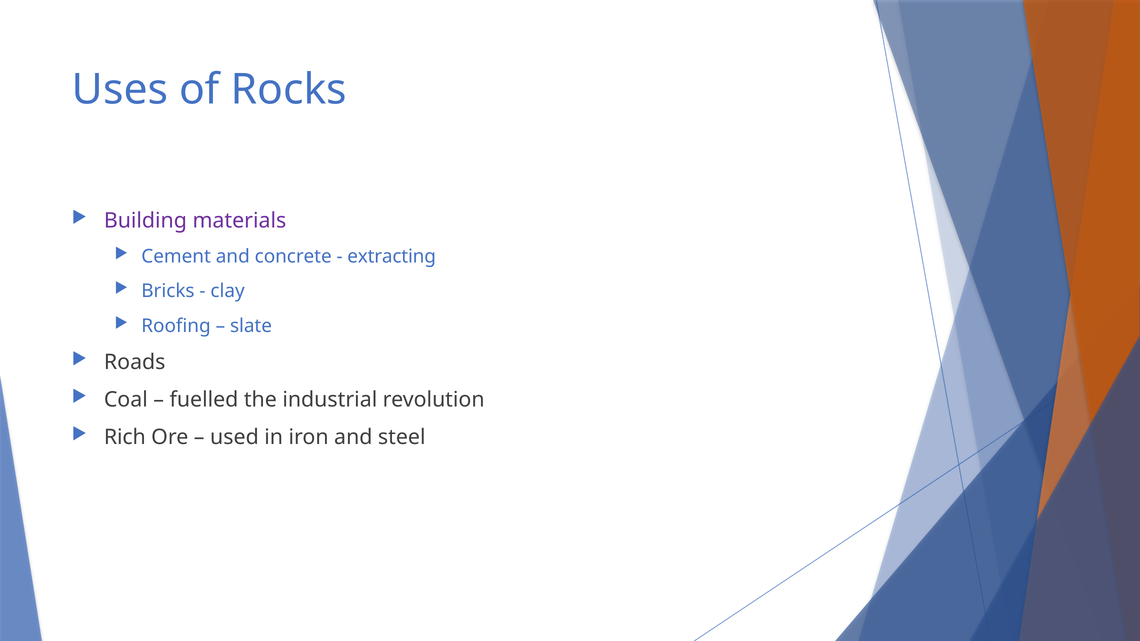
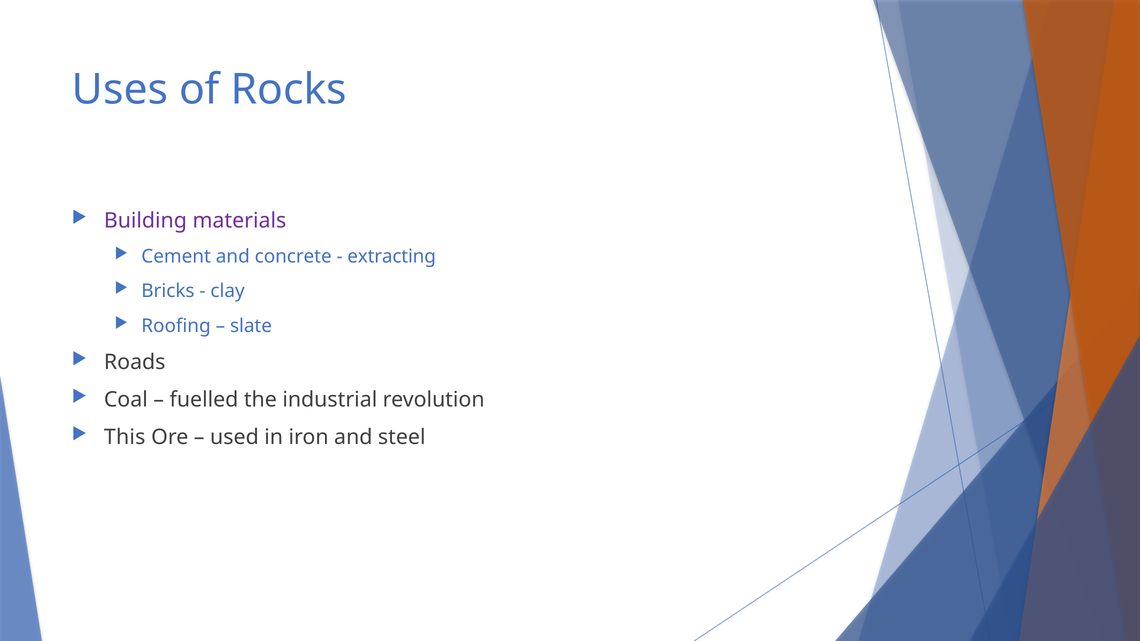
Rich: Rich -> This (125, 437)
